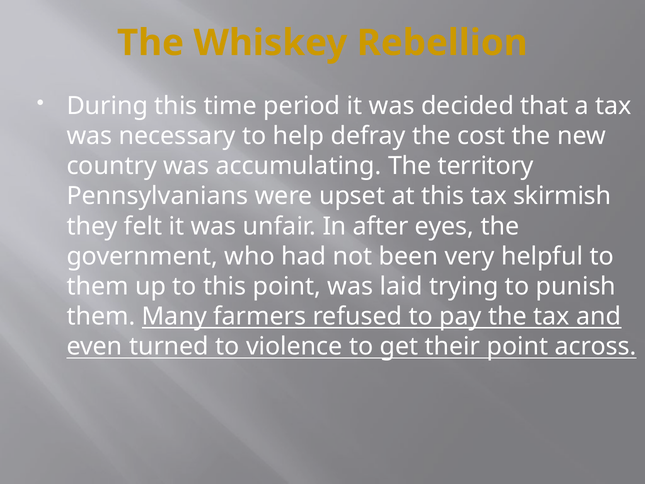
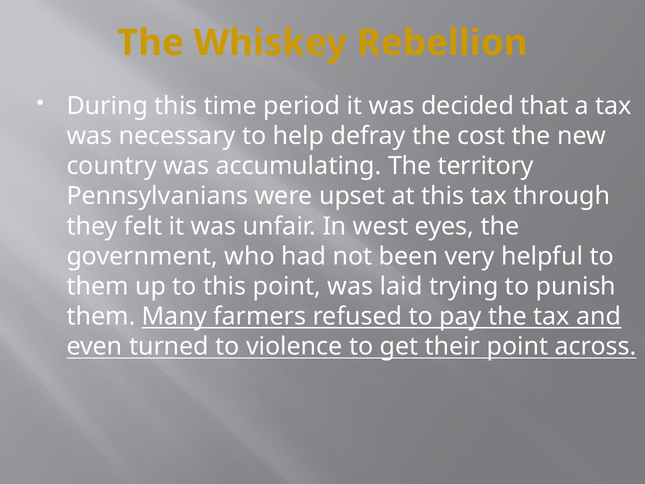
skirmish: skirmish -> through (562, 196)
after: after -> west (381, 226)
